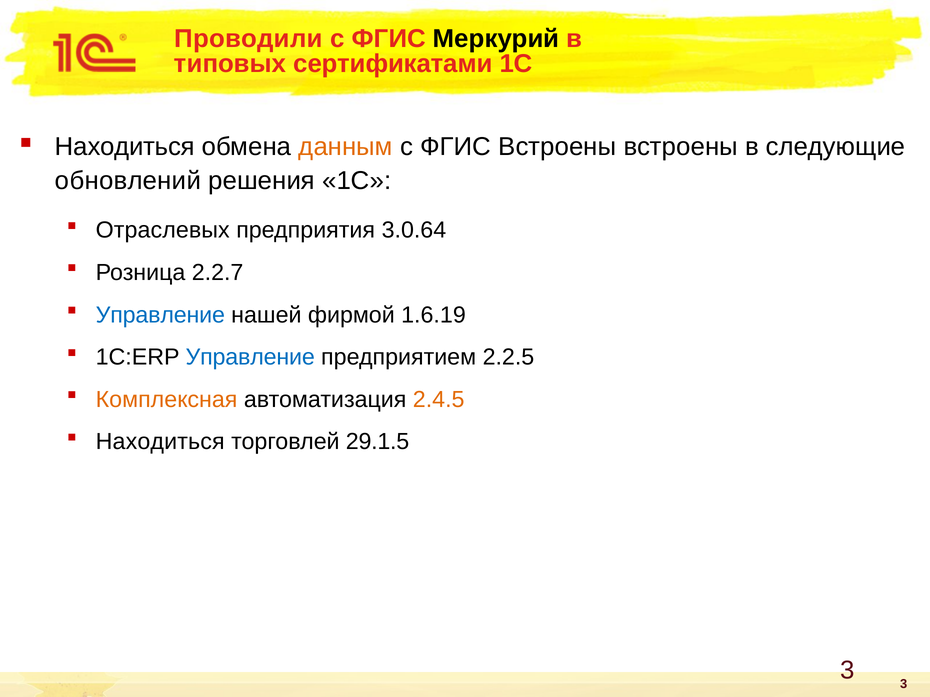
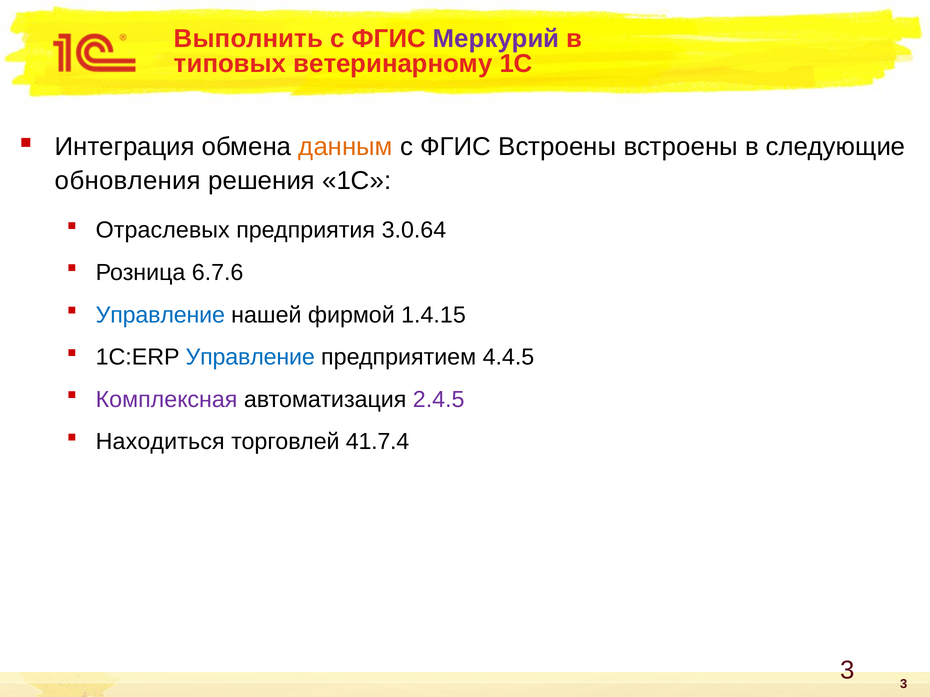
Проводили: Проводили -> Выполнить (248, 39)
Меркурий colour: black -> purple (496, 39)
сертификатами: сертификатами -> ветеринарному (393, 64)
Находиться: Находиться -> Интеграция (125, 147)
обновлений: обновлений -> обновления (128, 181)
2.2.7: 2.2.7 -> 6.7.6 (218, 273)
1.6.19: 1.6.19 -> 1.4.15 (433, 315)
2.2.5: 2.2.5 -> 4.4.5 (508, 357)
Комплексная colour: orange -> purple (167, 400)
2.4.5 colour: orange -> purple (439, 400)
29.1.5: 29.1.5 -> 41.7.4 (378, 442)
